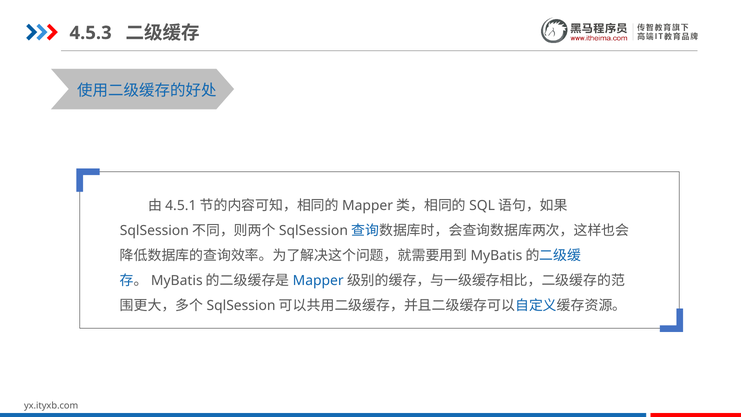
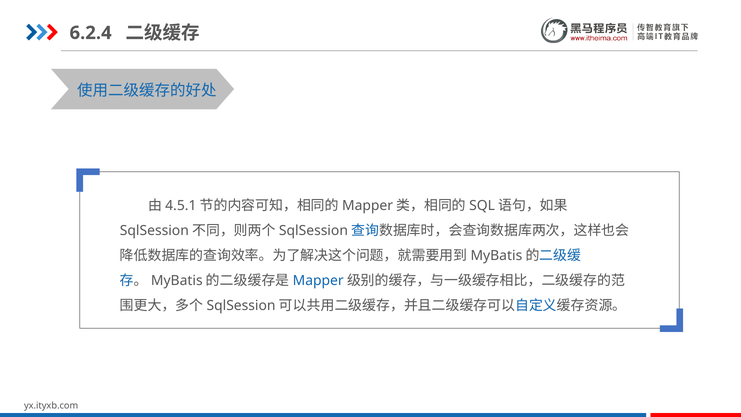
4.5.3: 4.5.3 -> 6.2.4 (91, 33)
